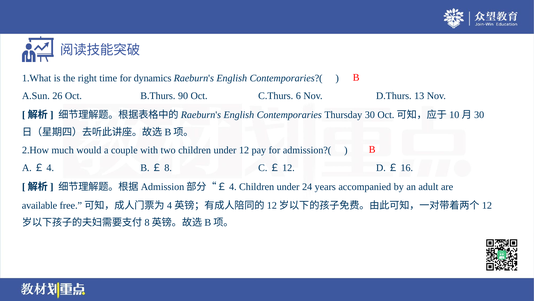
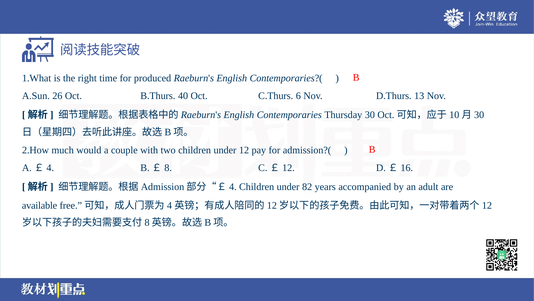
dynamics: dynamics -> produced (153, 78)
90: 90 -> 40 (183, 96)
24: 24 -> 82 (307, 187)
